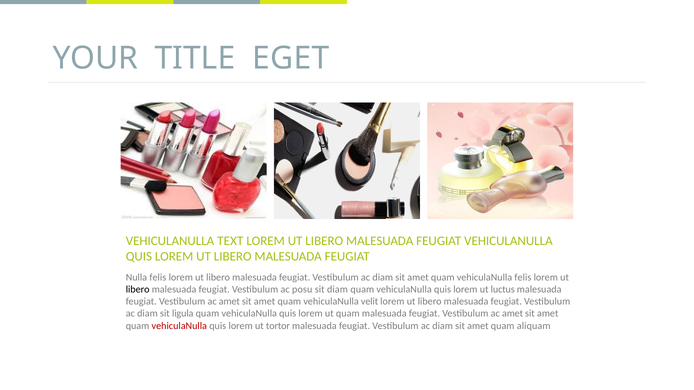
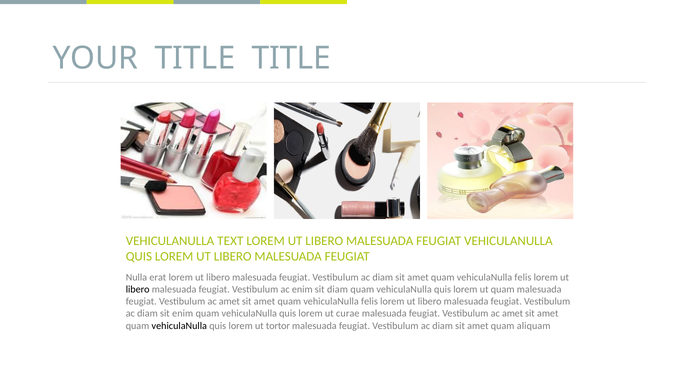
TITLE EGET: EGET -> TITLE (291, 58)
Nulla felis: felis -> erat (158, 277)
ac posu: posu -> enim (302, 290)
ut luctus: luctus -> quam (503, 290)
velit: velit -> felis (369, 302)
sit ligula: ligula -> enim (183, 314)
ut quam: quam -> curae (348, 314)
vehiculaNulla colour: red -> black (179, 326)
